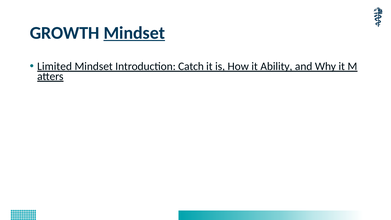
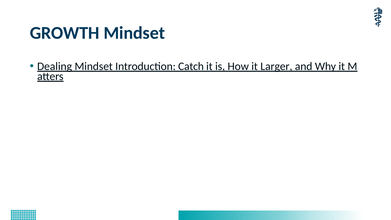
Mindset underline: present -> none (134, 33)
Limited: Limited -> Dealing (55, 66)
Ability: Ability -> Larger (276, 66)
